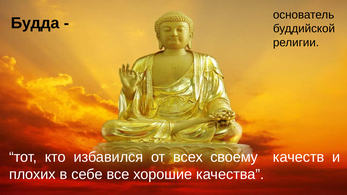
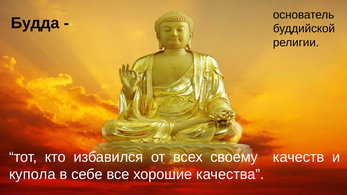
плохих: плохих -> купола (32, 175)
